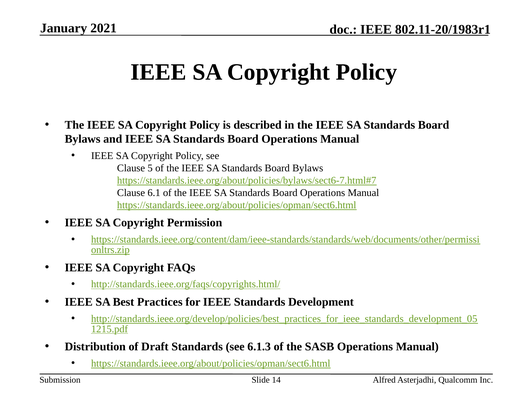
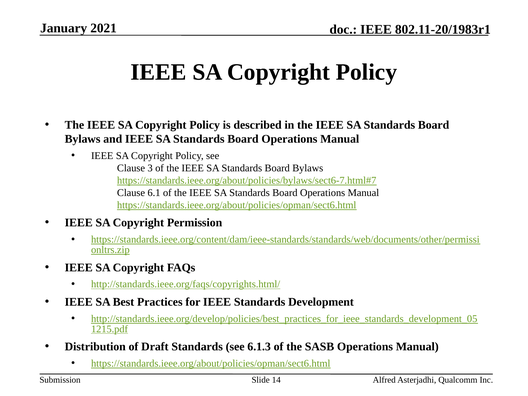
5: 5 -> 3 (150, 168)
